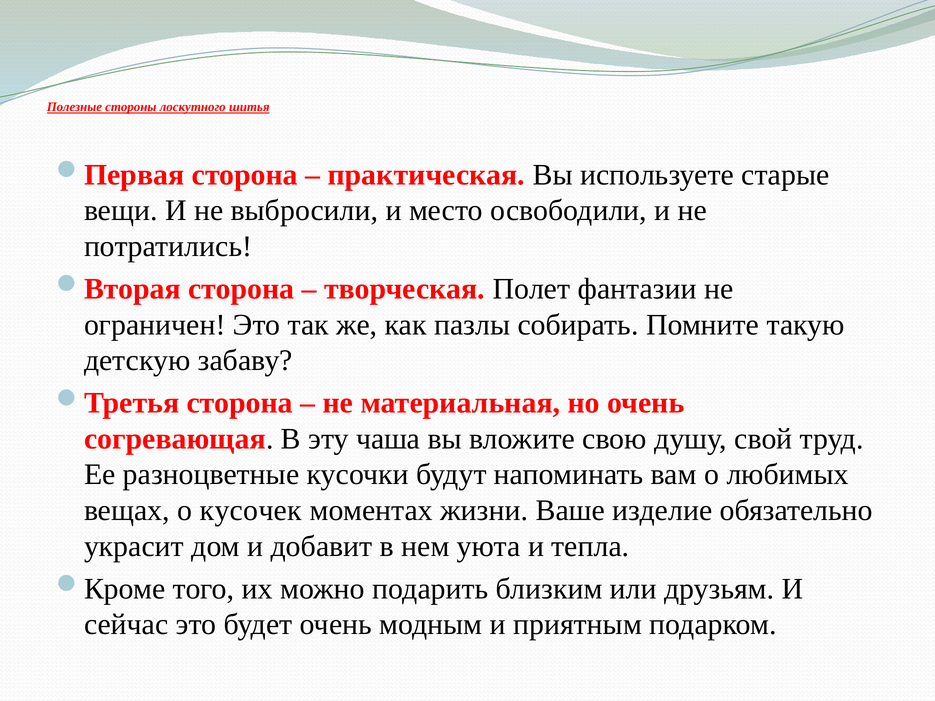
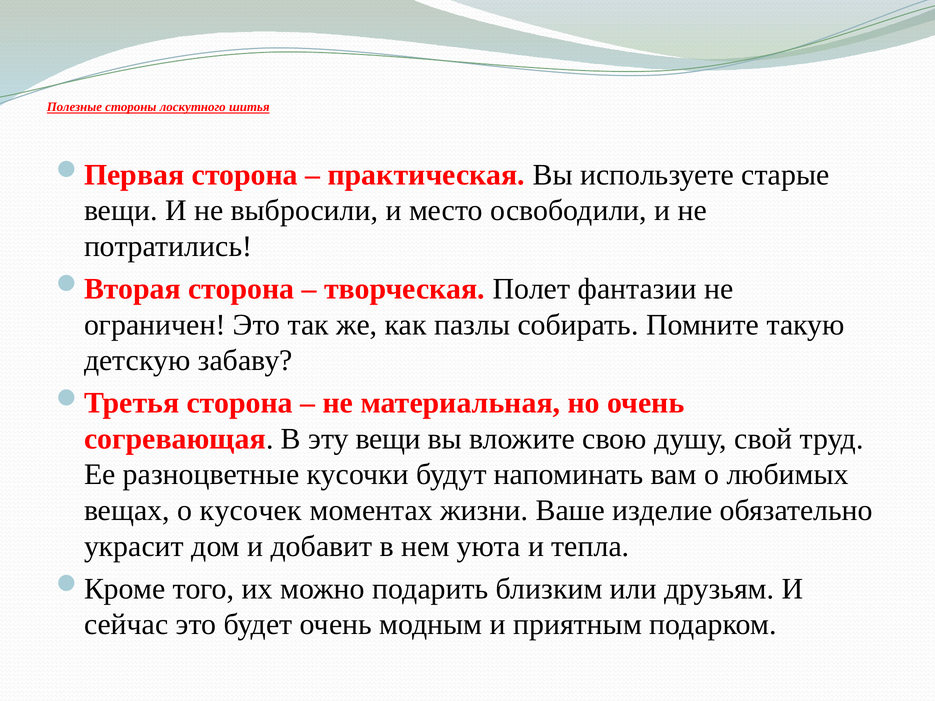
эту чаша: чаша -> вещи (388, 439)
